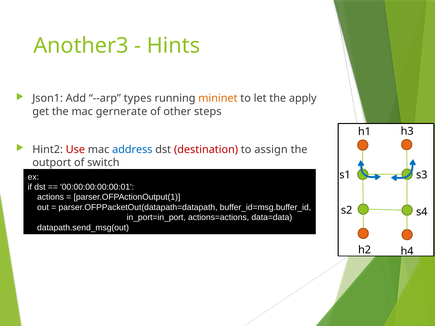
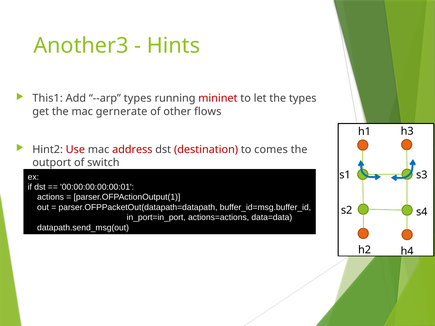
Json1: Json1 -> This1 (48, 98)
mininet colour: orange -> red (218, 98)
the apply: apply -> types (303, 98)
steps: steps -> flows (208, 112)
address colour: blue -> red (132, 150)
assign: assign -> comes (271, 150)
